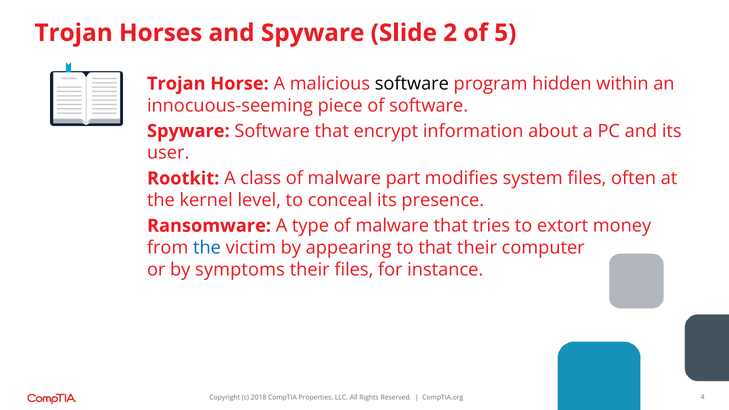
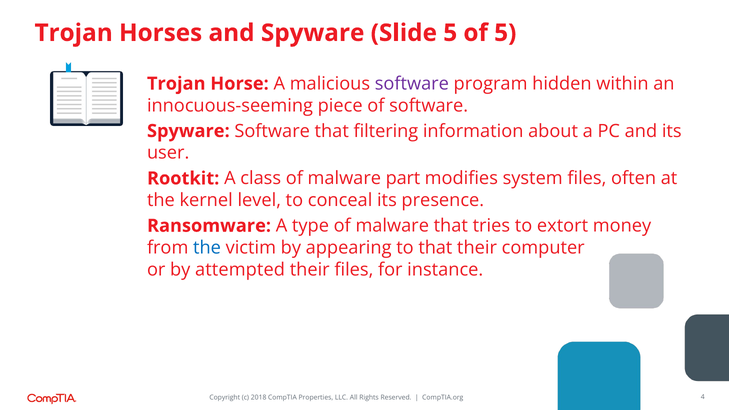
Slide 2: 2 -> 5 (450, 33)
software colour: black -> purple (412, 84)
encrypt: encrypt -> filtering (386, 131)
symptoms: symptoms -> attempted (240, 270)
